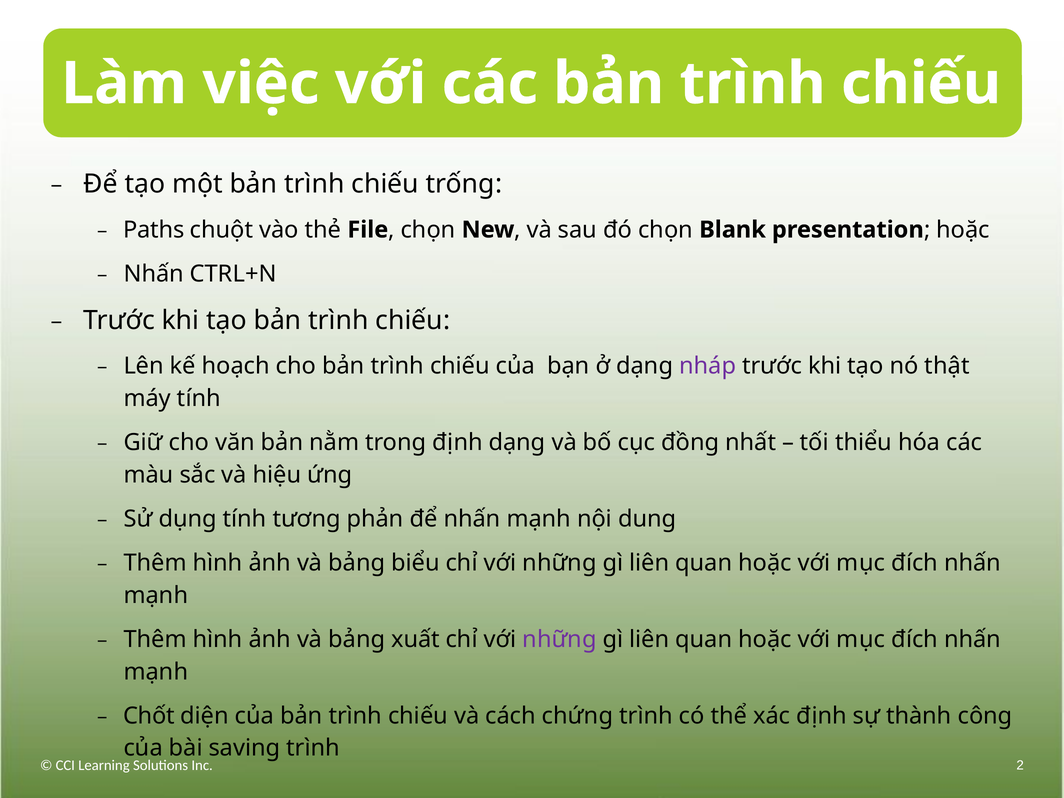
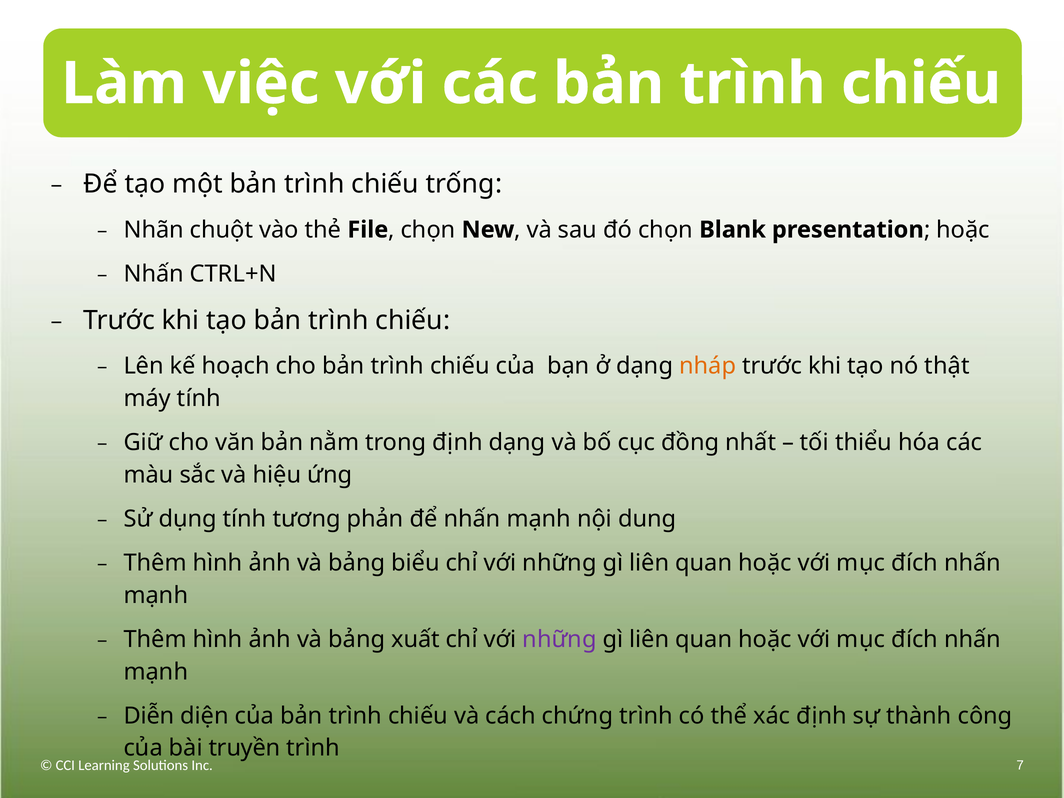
Paths: Paths -> Nhãn (154, 230)
nháp colour: purple -> orange (708, 366)
Chốt: Chốt -> Diễn (149, 716)
saving: saving -> truyền (245, 748)
2: 2 -> 7 (1020, 765)
